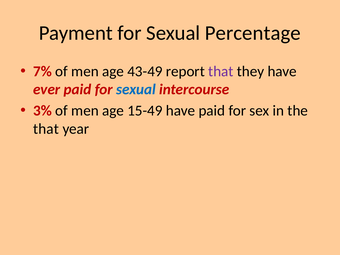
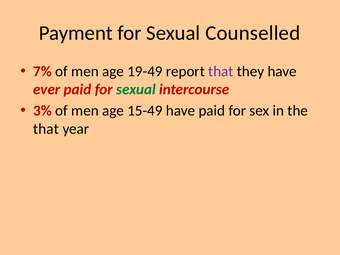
Percentage: Percentage -> Counselled (253, 33)
43-49: 43-49 -> 19-49 (145, 71)
sexual colour: blue -> green (136, 89)
